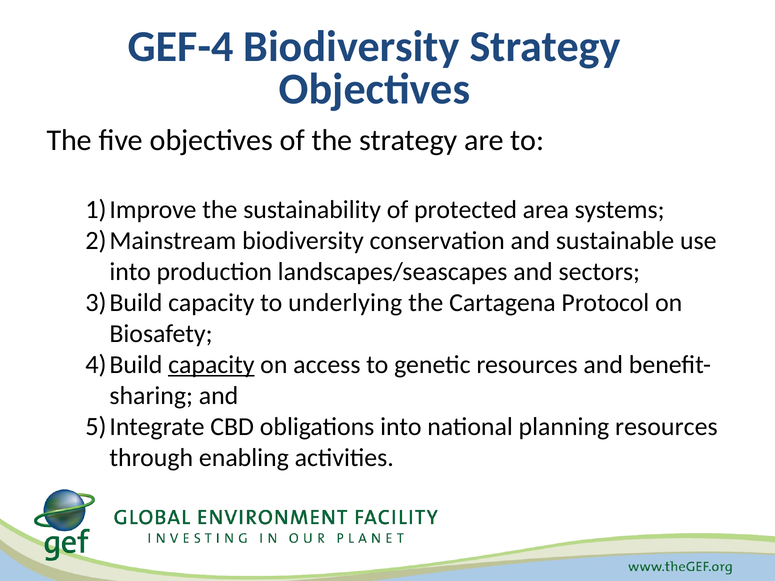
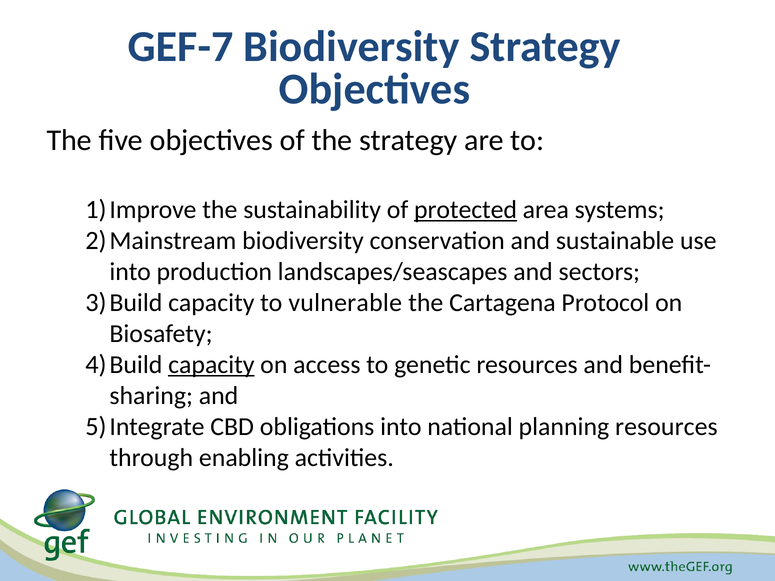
GEF-4: GEF-4 -> GEF-7 (181, 47)
protected underline: none -> present (466, 210)
underlying: underlying -> vulnerable (345, 303)
